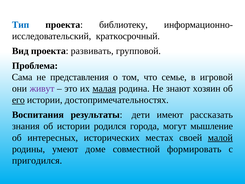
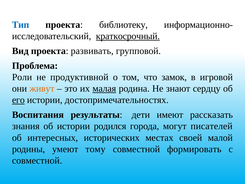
краткосрочный underline: none -> present (128, 36)
Сама: Сама -> Роли (22, 77)
представления: представления -> продуктивной (79, 77)
семье: семье -> замок (174, 77)
живут colour: purple -> orange (42, 88)
хозяин: хозяин -> сердцу (207, 88)
мышление: мышление -> писателей (212, 126)
малой underline: present -> none (220, 137)
доме: доме -> тому (95, 149)
пригодился: пригодился -> совместной (37, 160)
